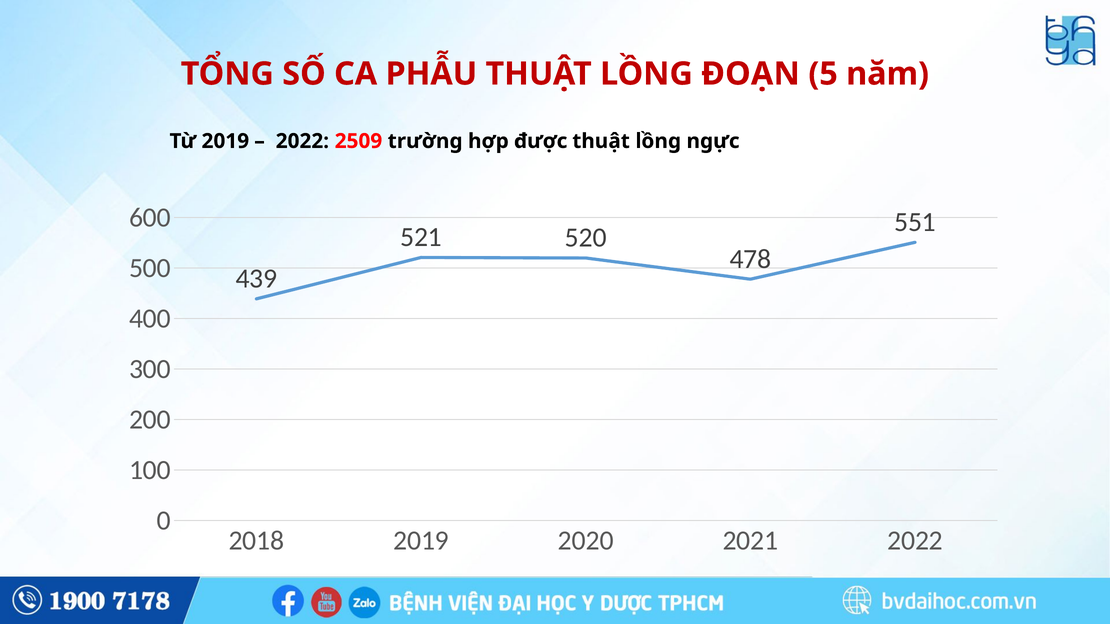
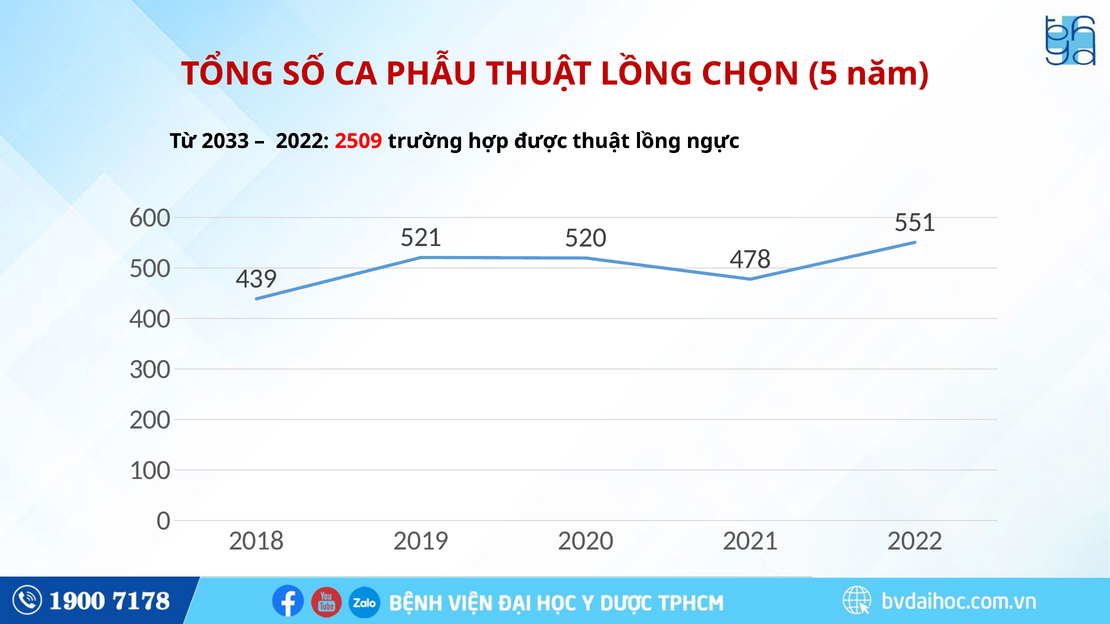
ĐOẠN: ĐOẠN -> CHỌN (750, 74)
Từ 2019: 2019 -> 2033 (225, 141)
